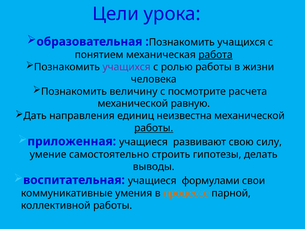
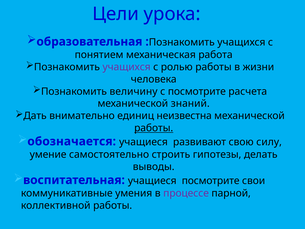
работа underline: present -> none (215, 55)
равную: равную -> знаний (190, 104)
направления: направления -> внимательно (82, 116)
приложенная: приложенная -> обозначается (72, 141)
учащиеся формулами: формулами -> посмотрите (211, 180)
процессе colour: orange -> purple (186, 193)
